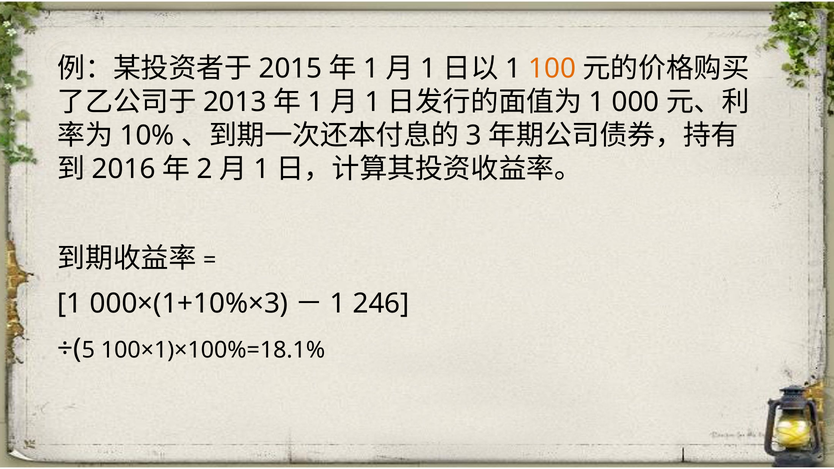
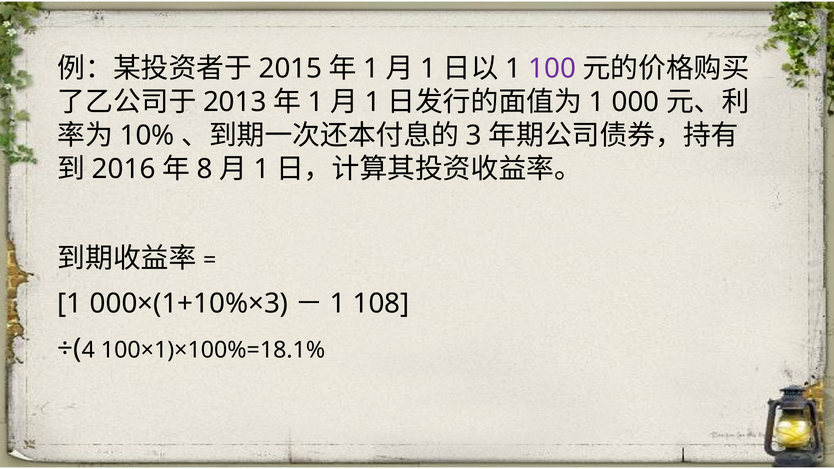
100 colour: orange -> purple (552, 69)
2: 2 -> 8 (205, 169)
246: 246 -> 108 (381, 304)
5: 5 -> 4 (88, 350)
